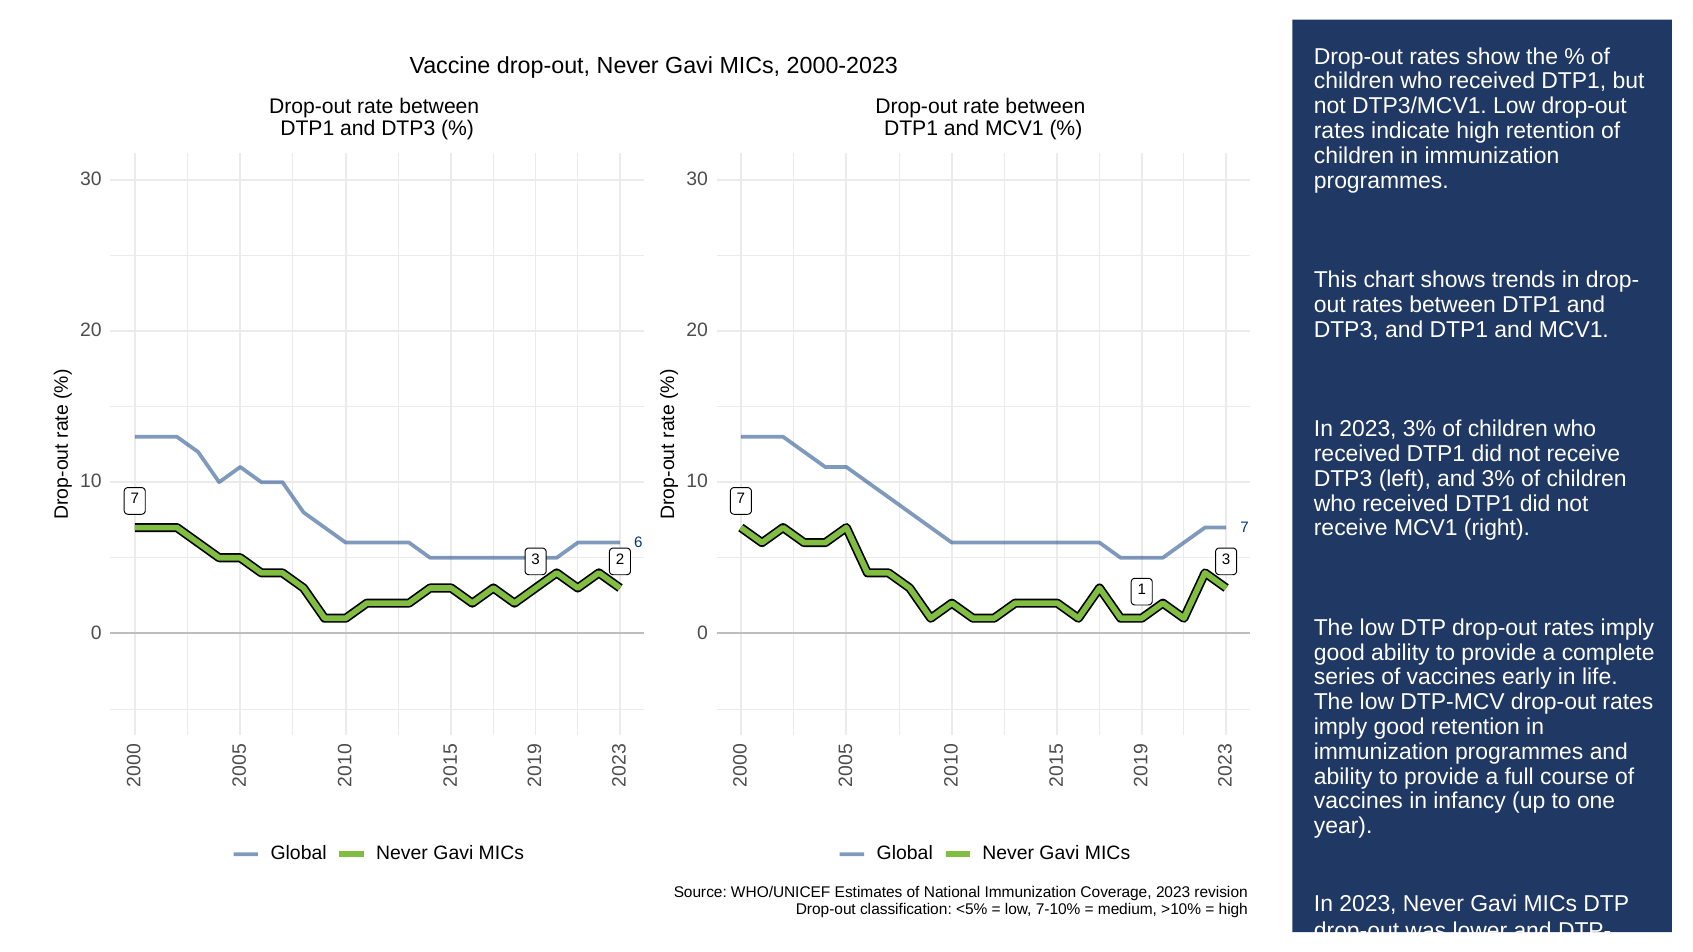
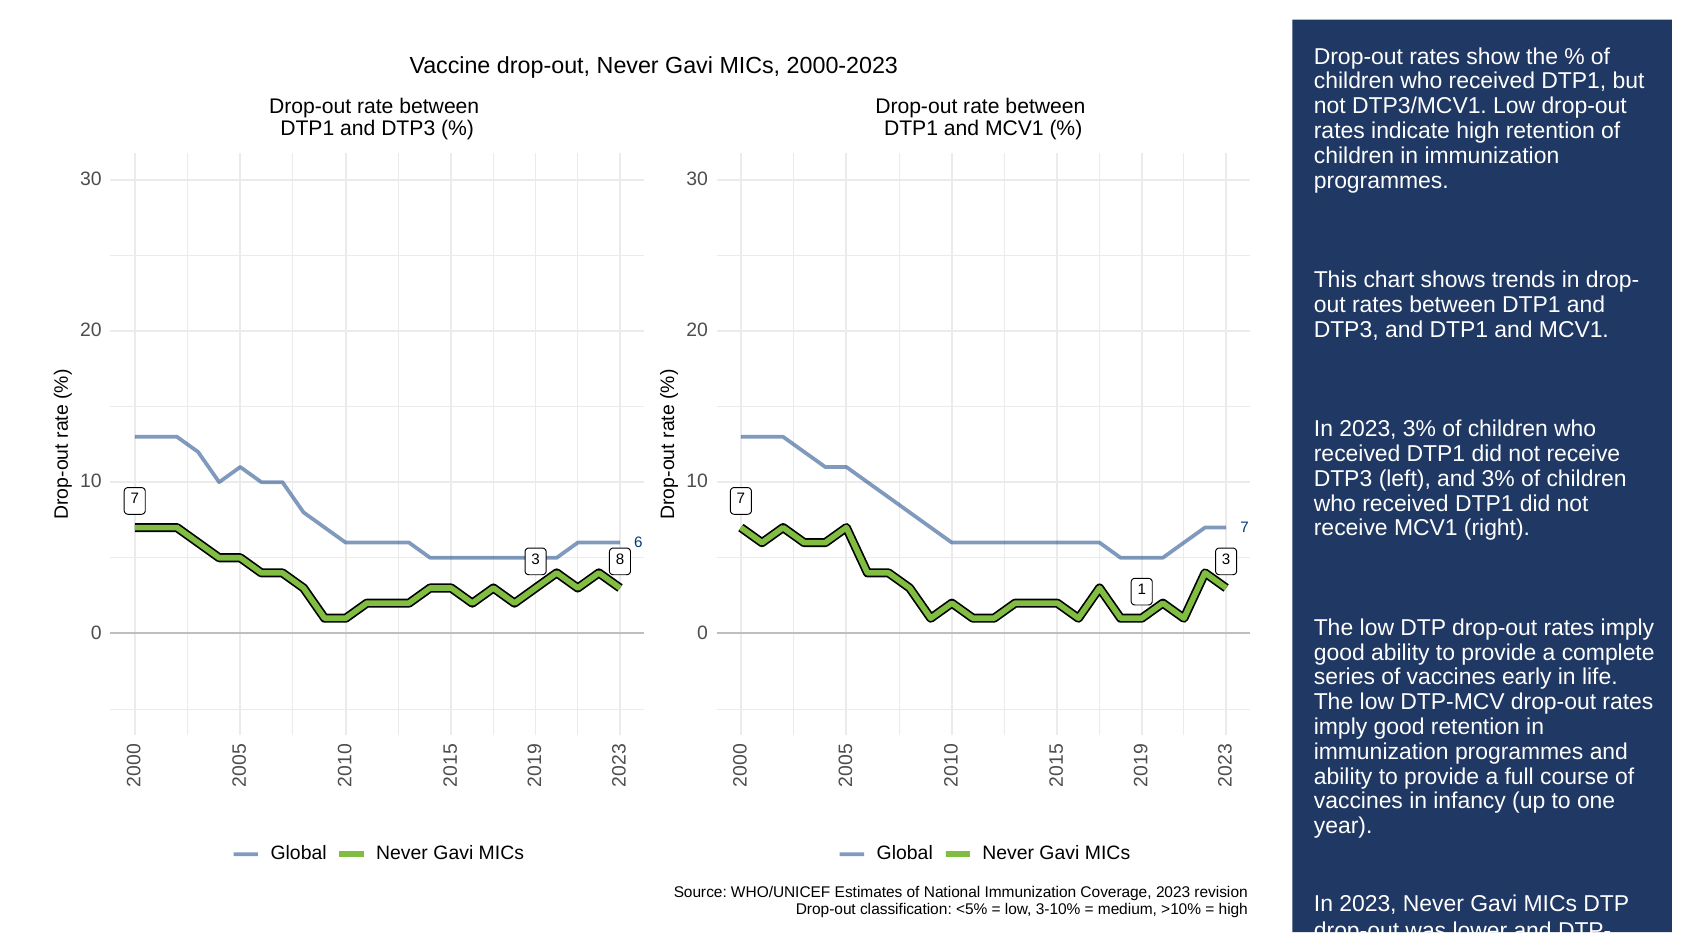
3 2: 2 -> 8 (620, 559)
7-10%: 7-10% -> 3-10% (1058, 909)
